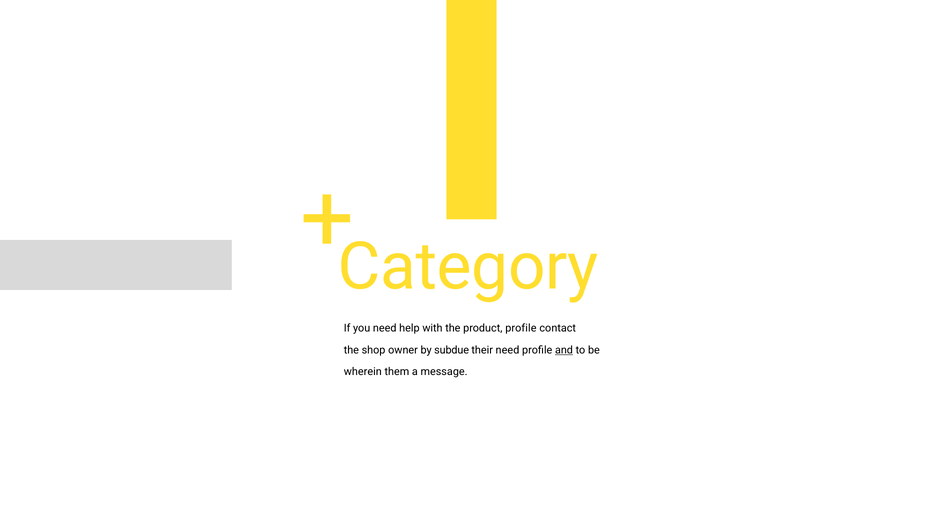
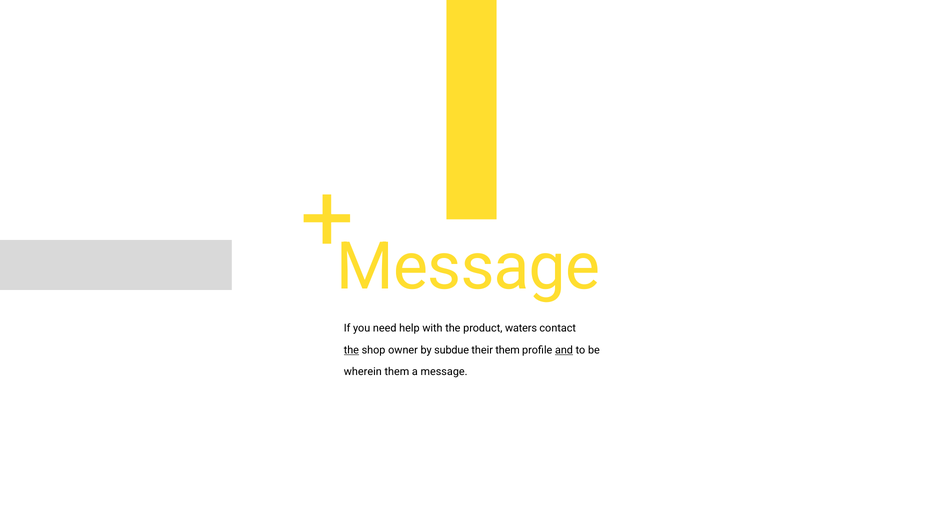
Category: Category -> Message (468, 267)
product profile: profile -> waters (521, 329)
the underline: none -> present (351, 350)
their need: need -> them (508, 350)
